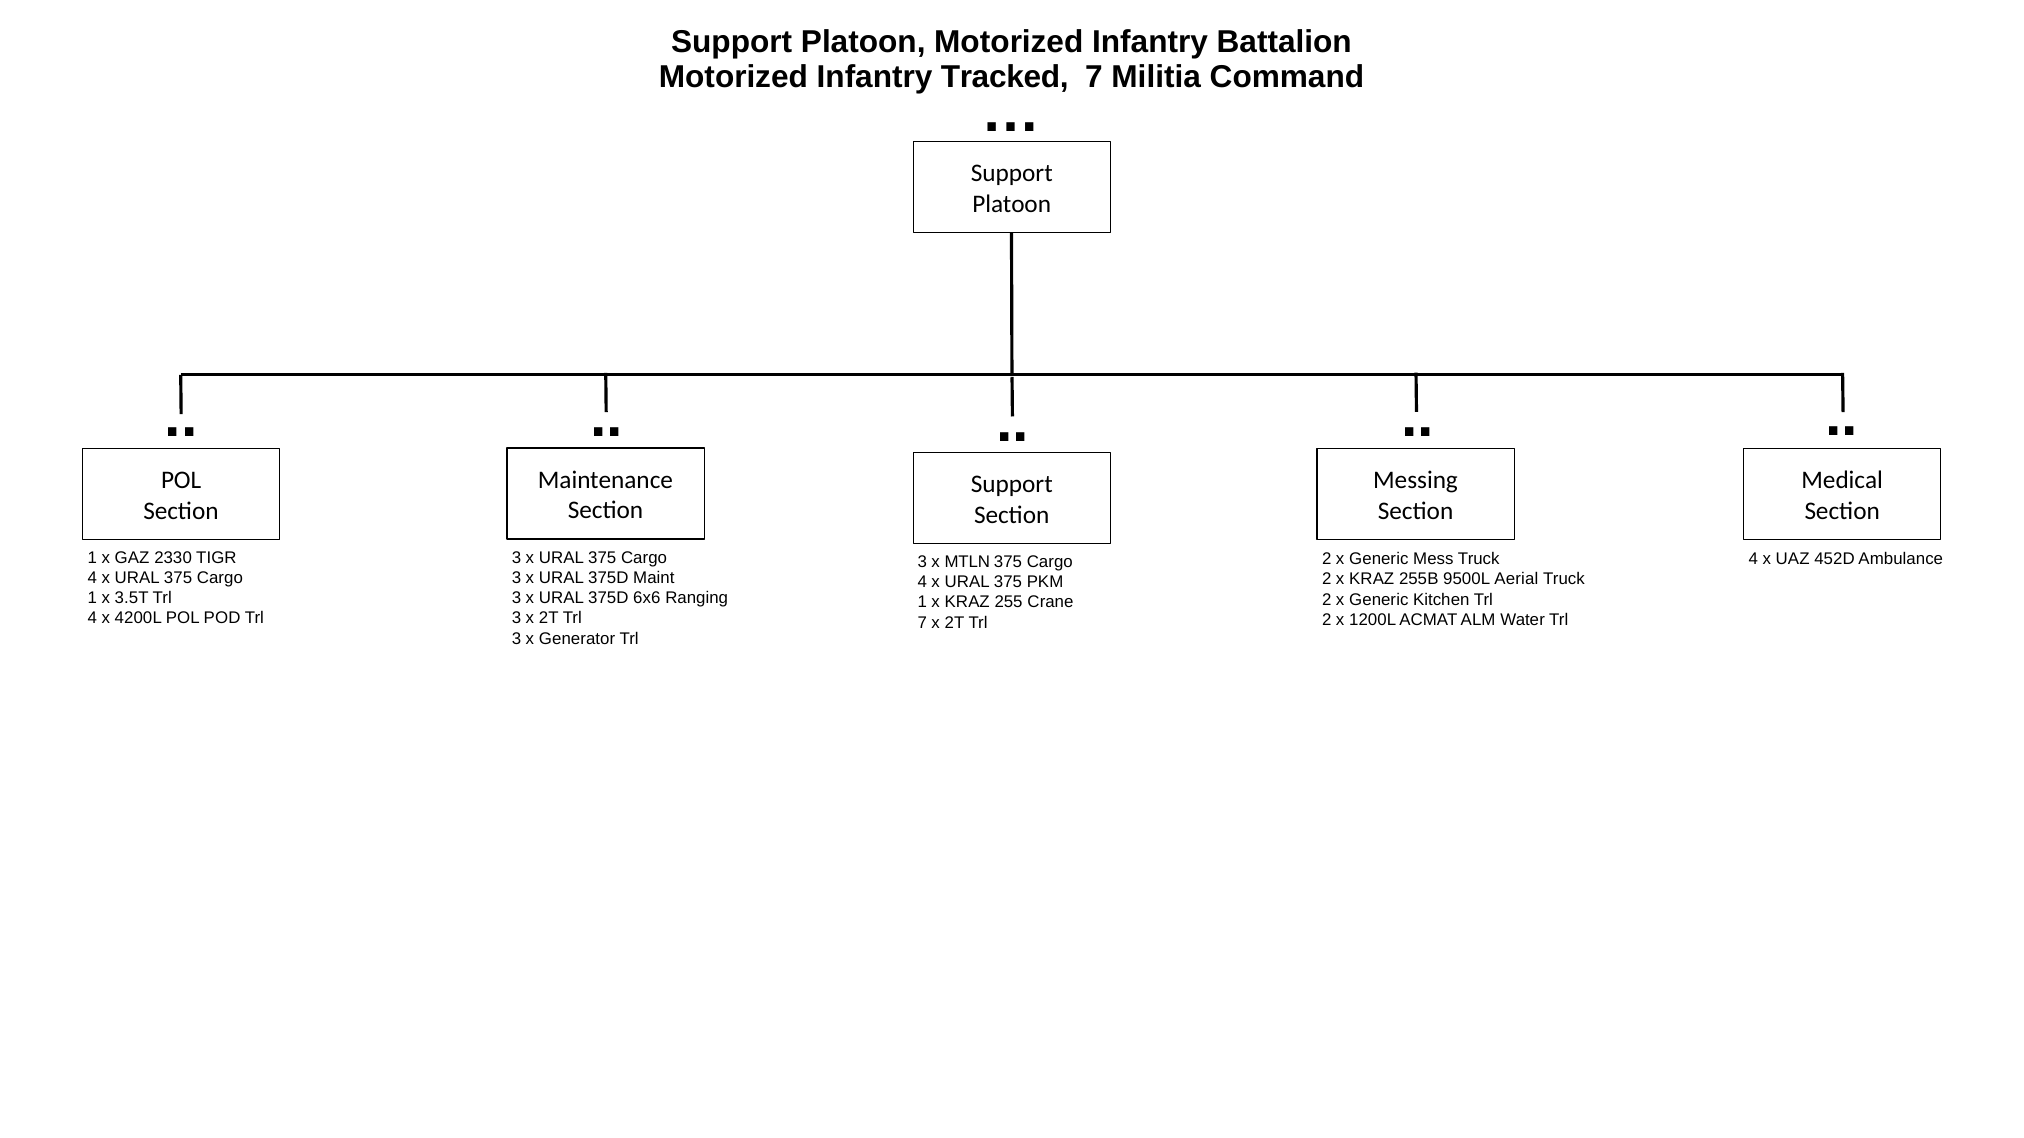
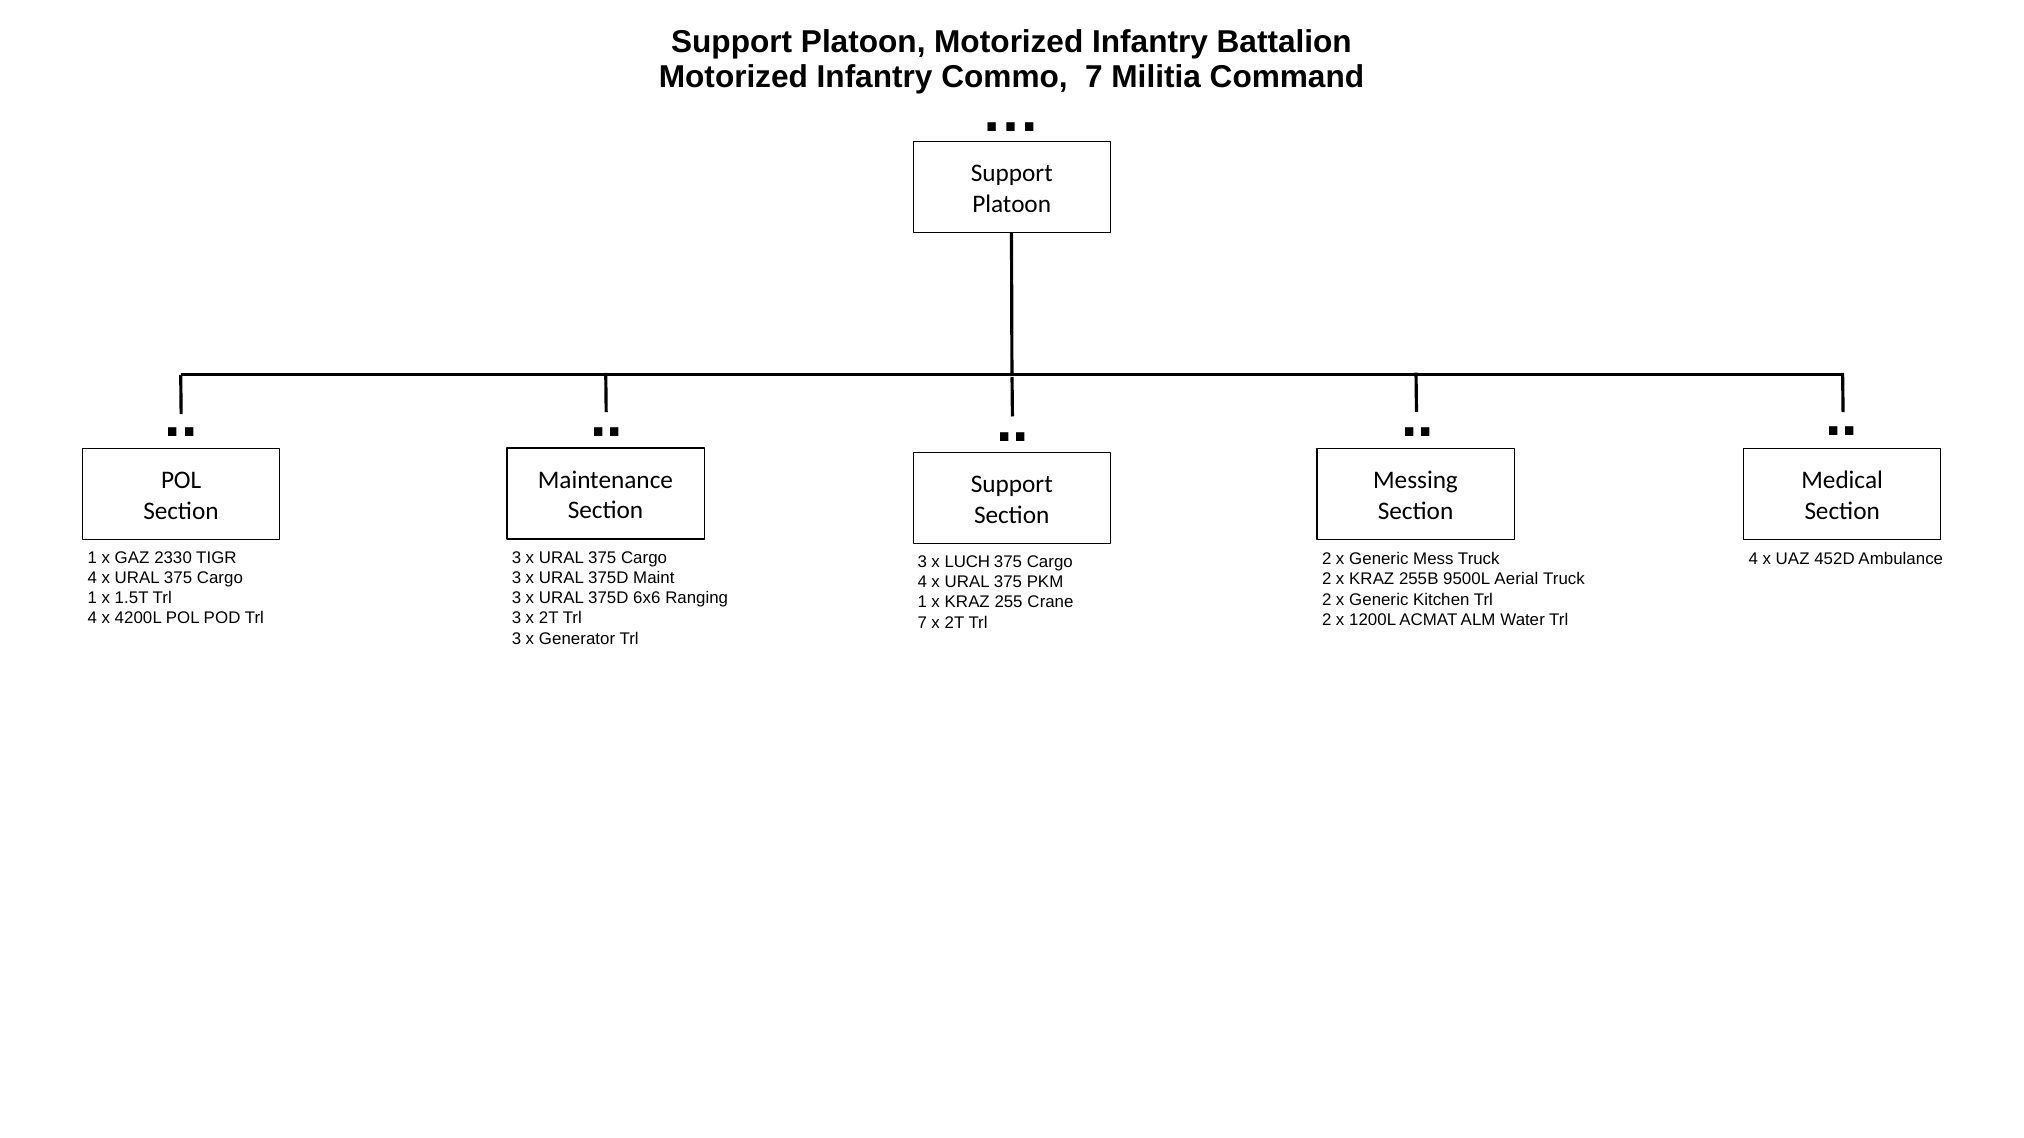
Tracked: Tracked -> Commo (1005, 77)
MTLN: MTLN -> LUCH (967, 562)
3.5T: 3.5T -> 1.5T (132, 598)
